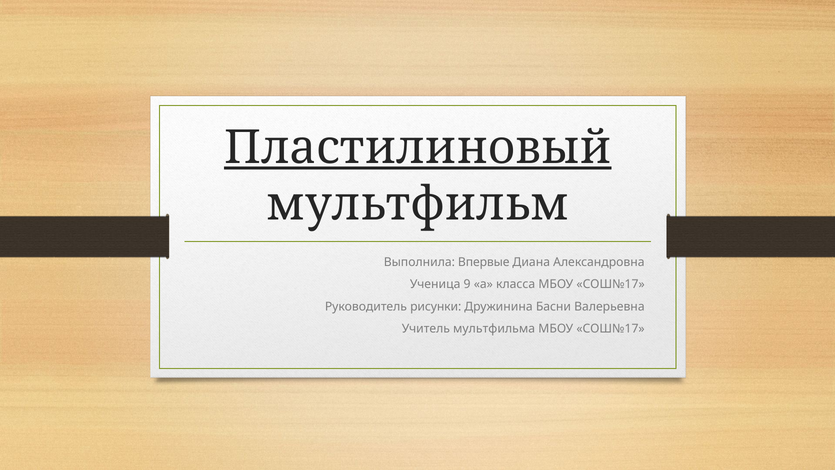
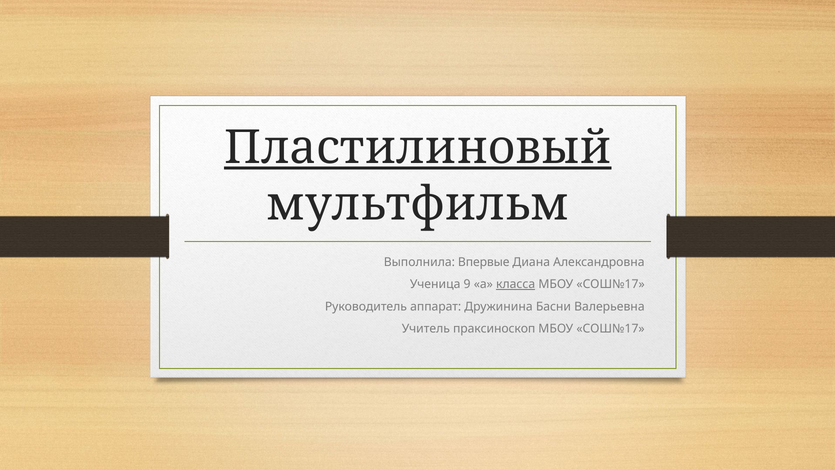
класса underline: none -> present (516, 284)
рисунки: рисунки -> аппарат (436, 306)
мультфильма: мультфильма -> праксиноскоп (494, 329)
